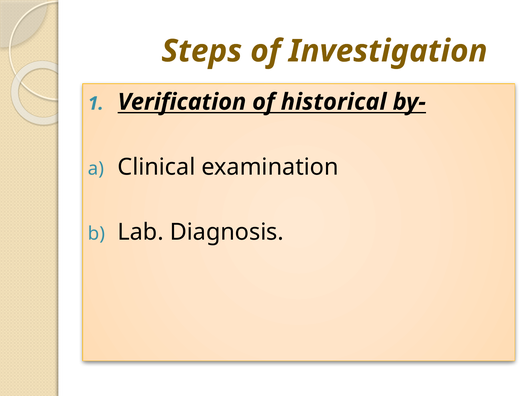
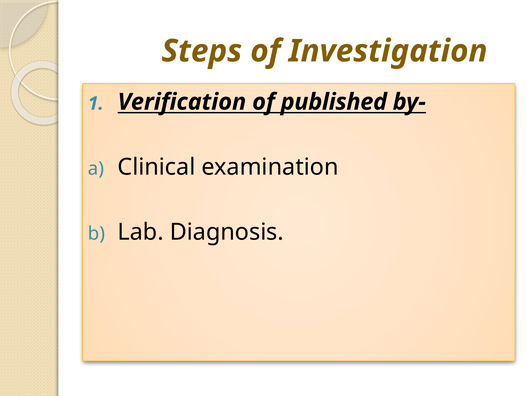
historical: historical -> published (334, 102)
